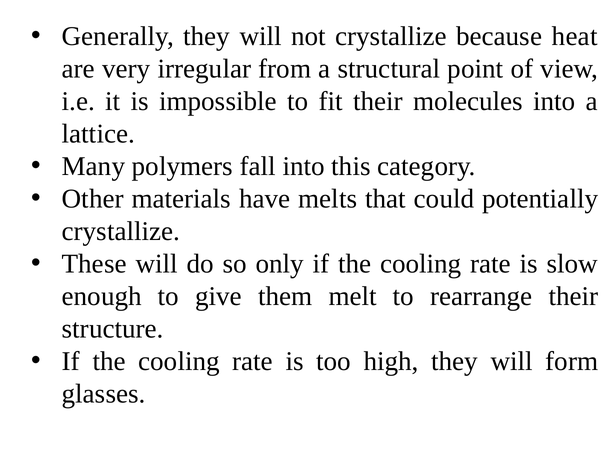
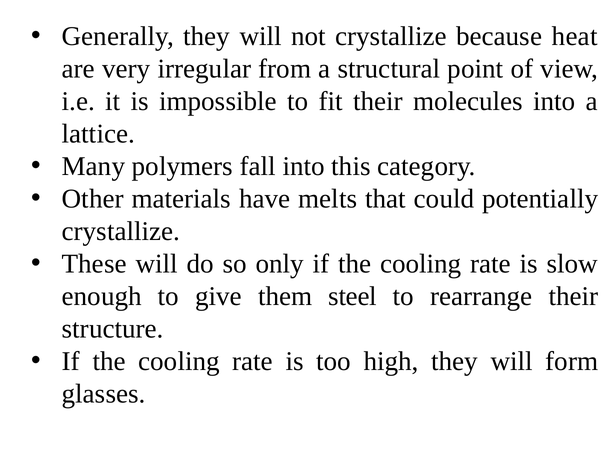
melt: melt -> steel (353, 297)
